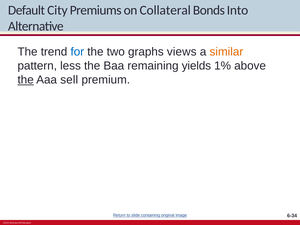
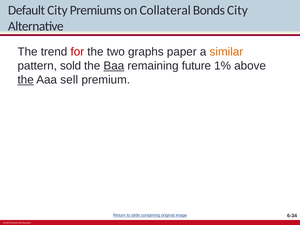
Bonds Into: Into -> City (237, 10)
for colour: blue -> red (77, 52)
views: views -> paper (182, 52)
less: less -> sold (71, 66)
Baa underline: none -> present (114, 66)
yields: yields -> future (196, 66)
